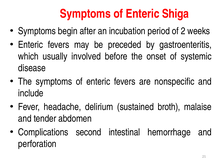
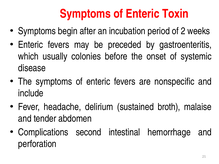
Shiga: Shiga -> Toxin (175, 14)
involved: involved -> colonies (86, 56)
